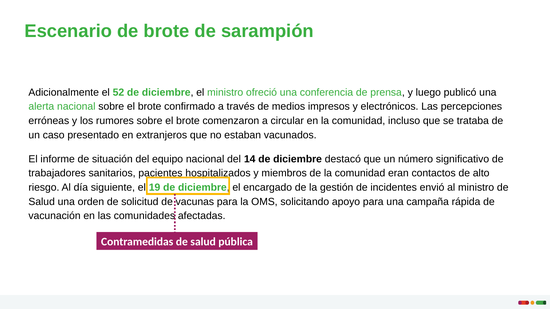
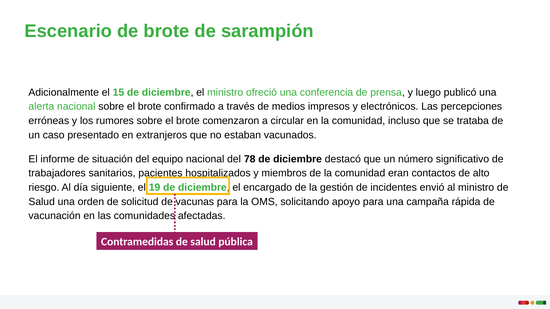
52: 52 -> 15 (118, 92)
14: 14 -> 78 (250, 159)
